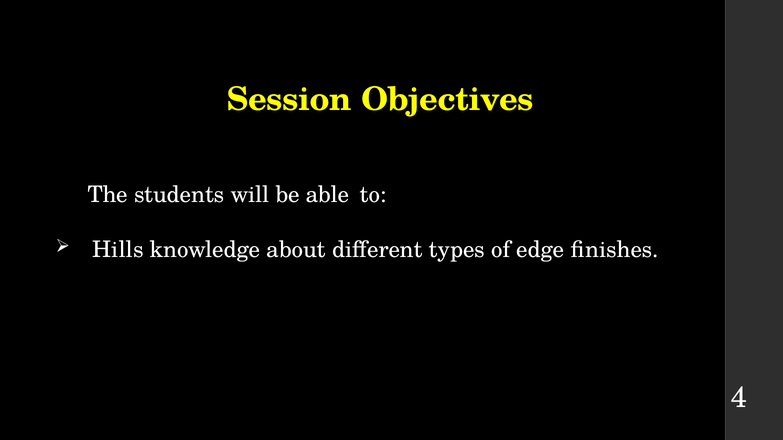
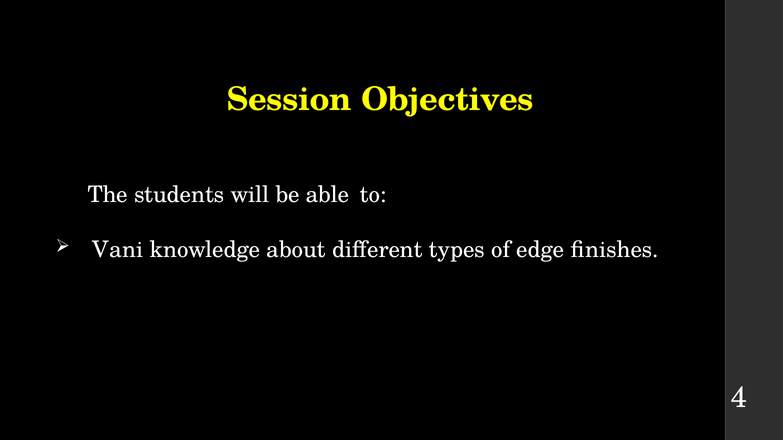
Hills: Hills -> Vani (118, 250)
